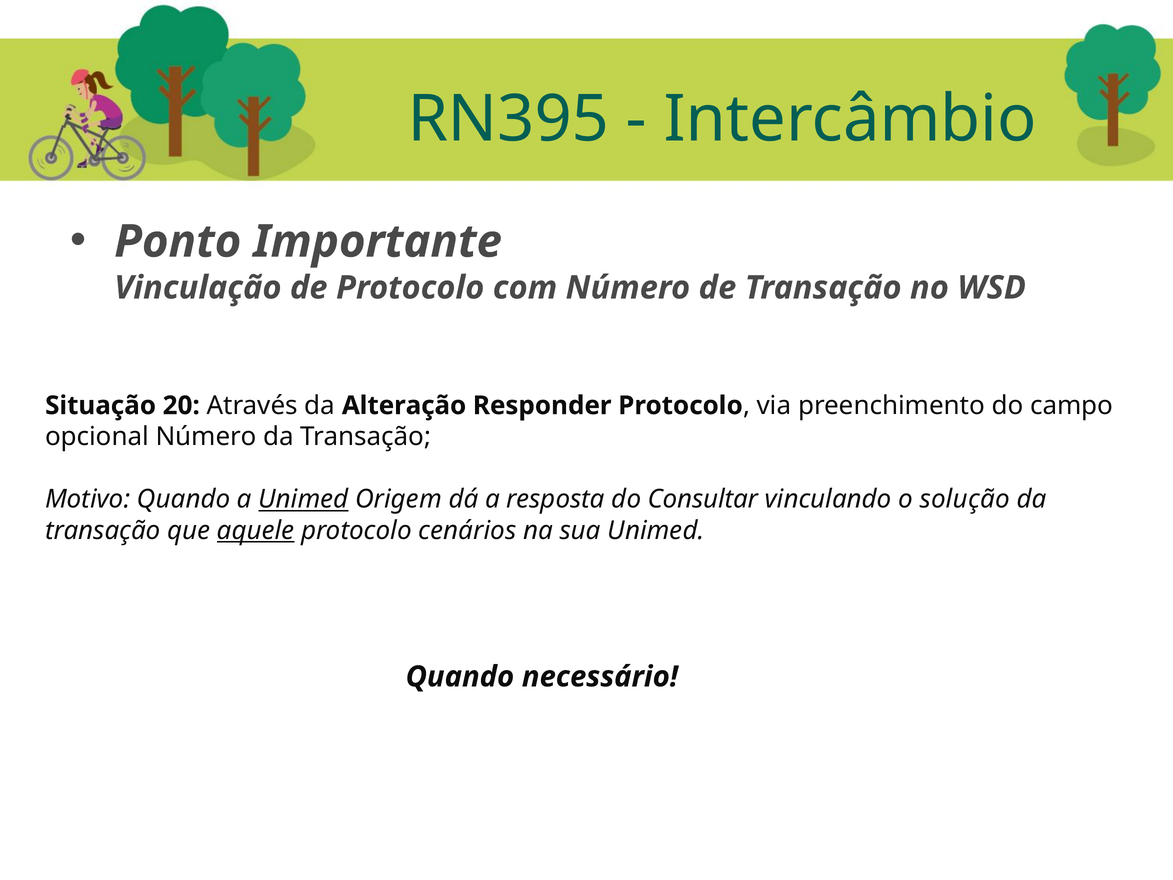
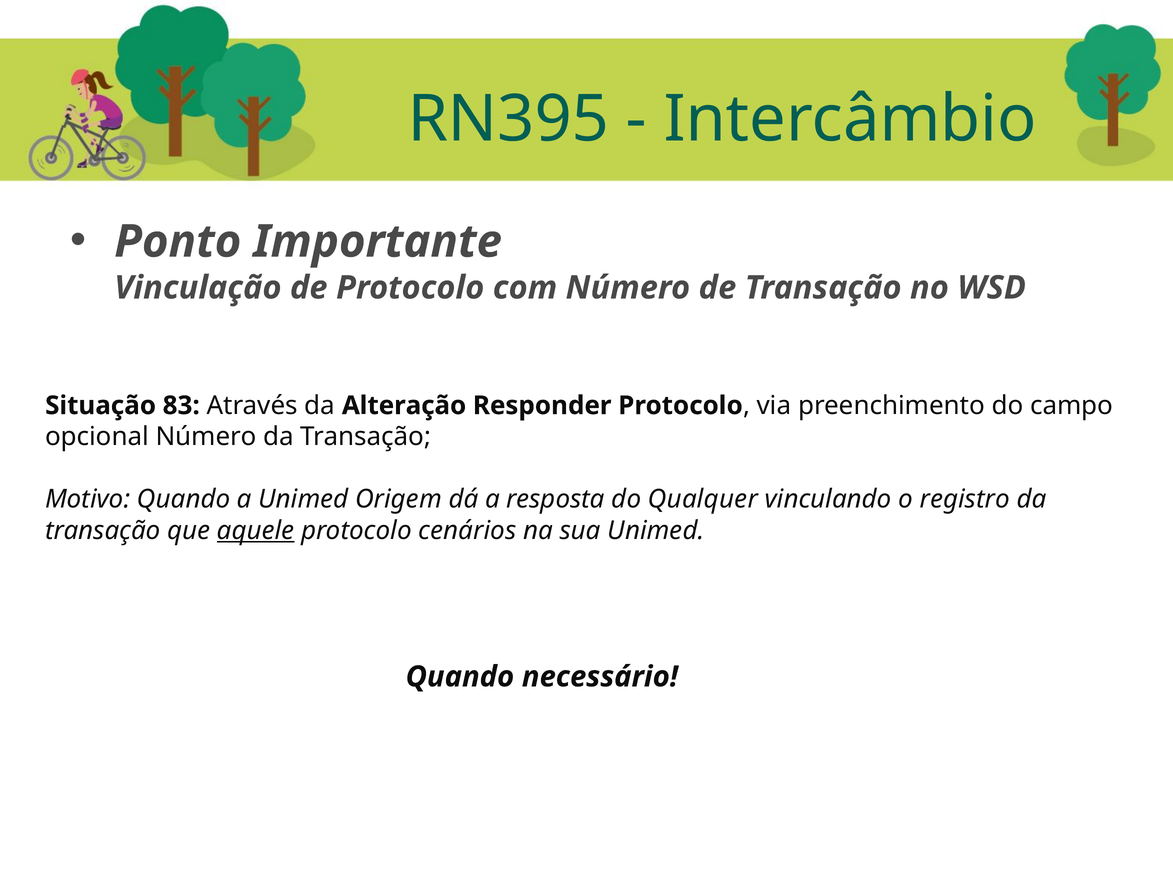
20: 20 -> 83 (181, 405)
Unimed underline: present -> none (303, 499)
Consultar: Consultar -> Qualquer (703, 499)
solução: solução -> registro (965, 499)
